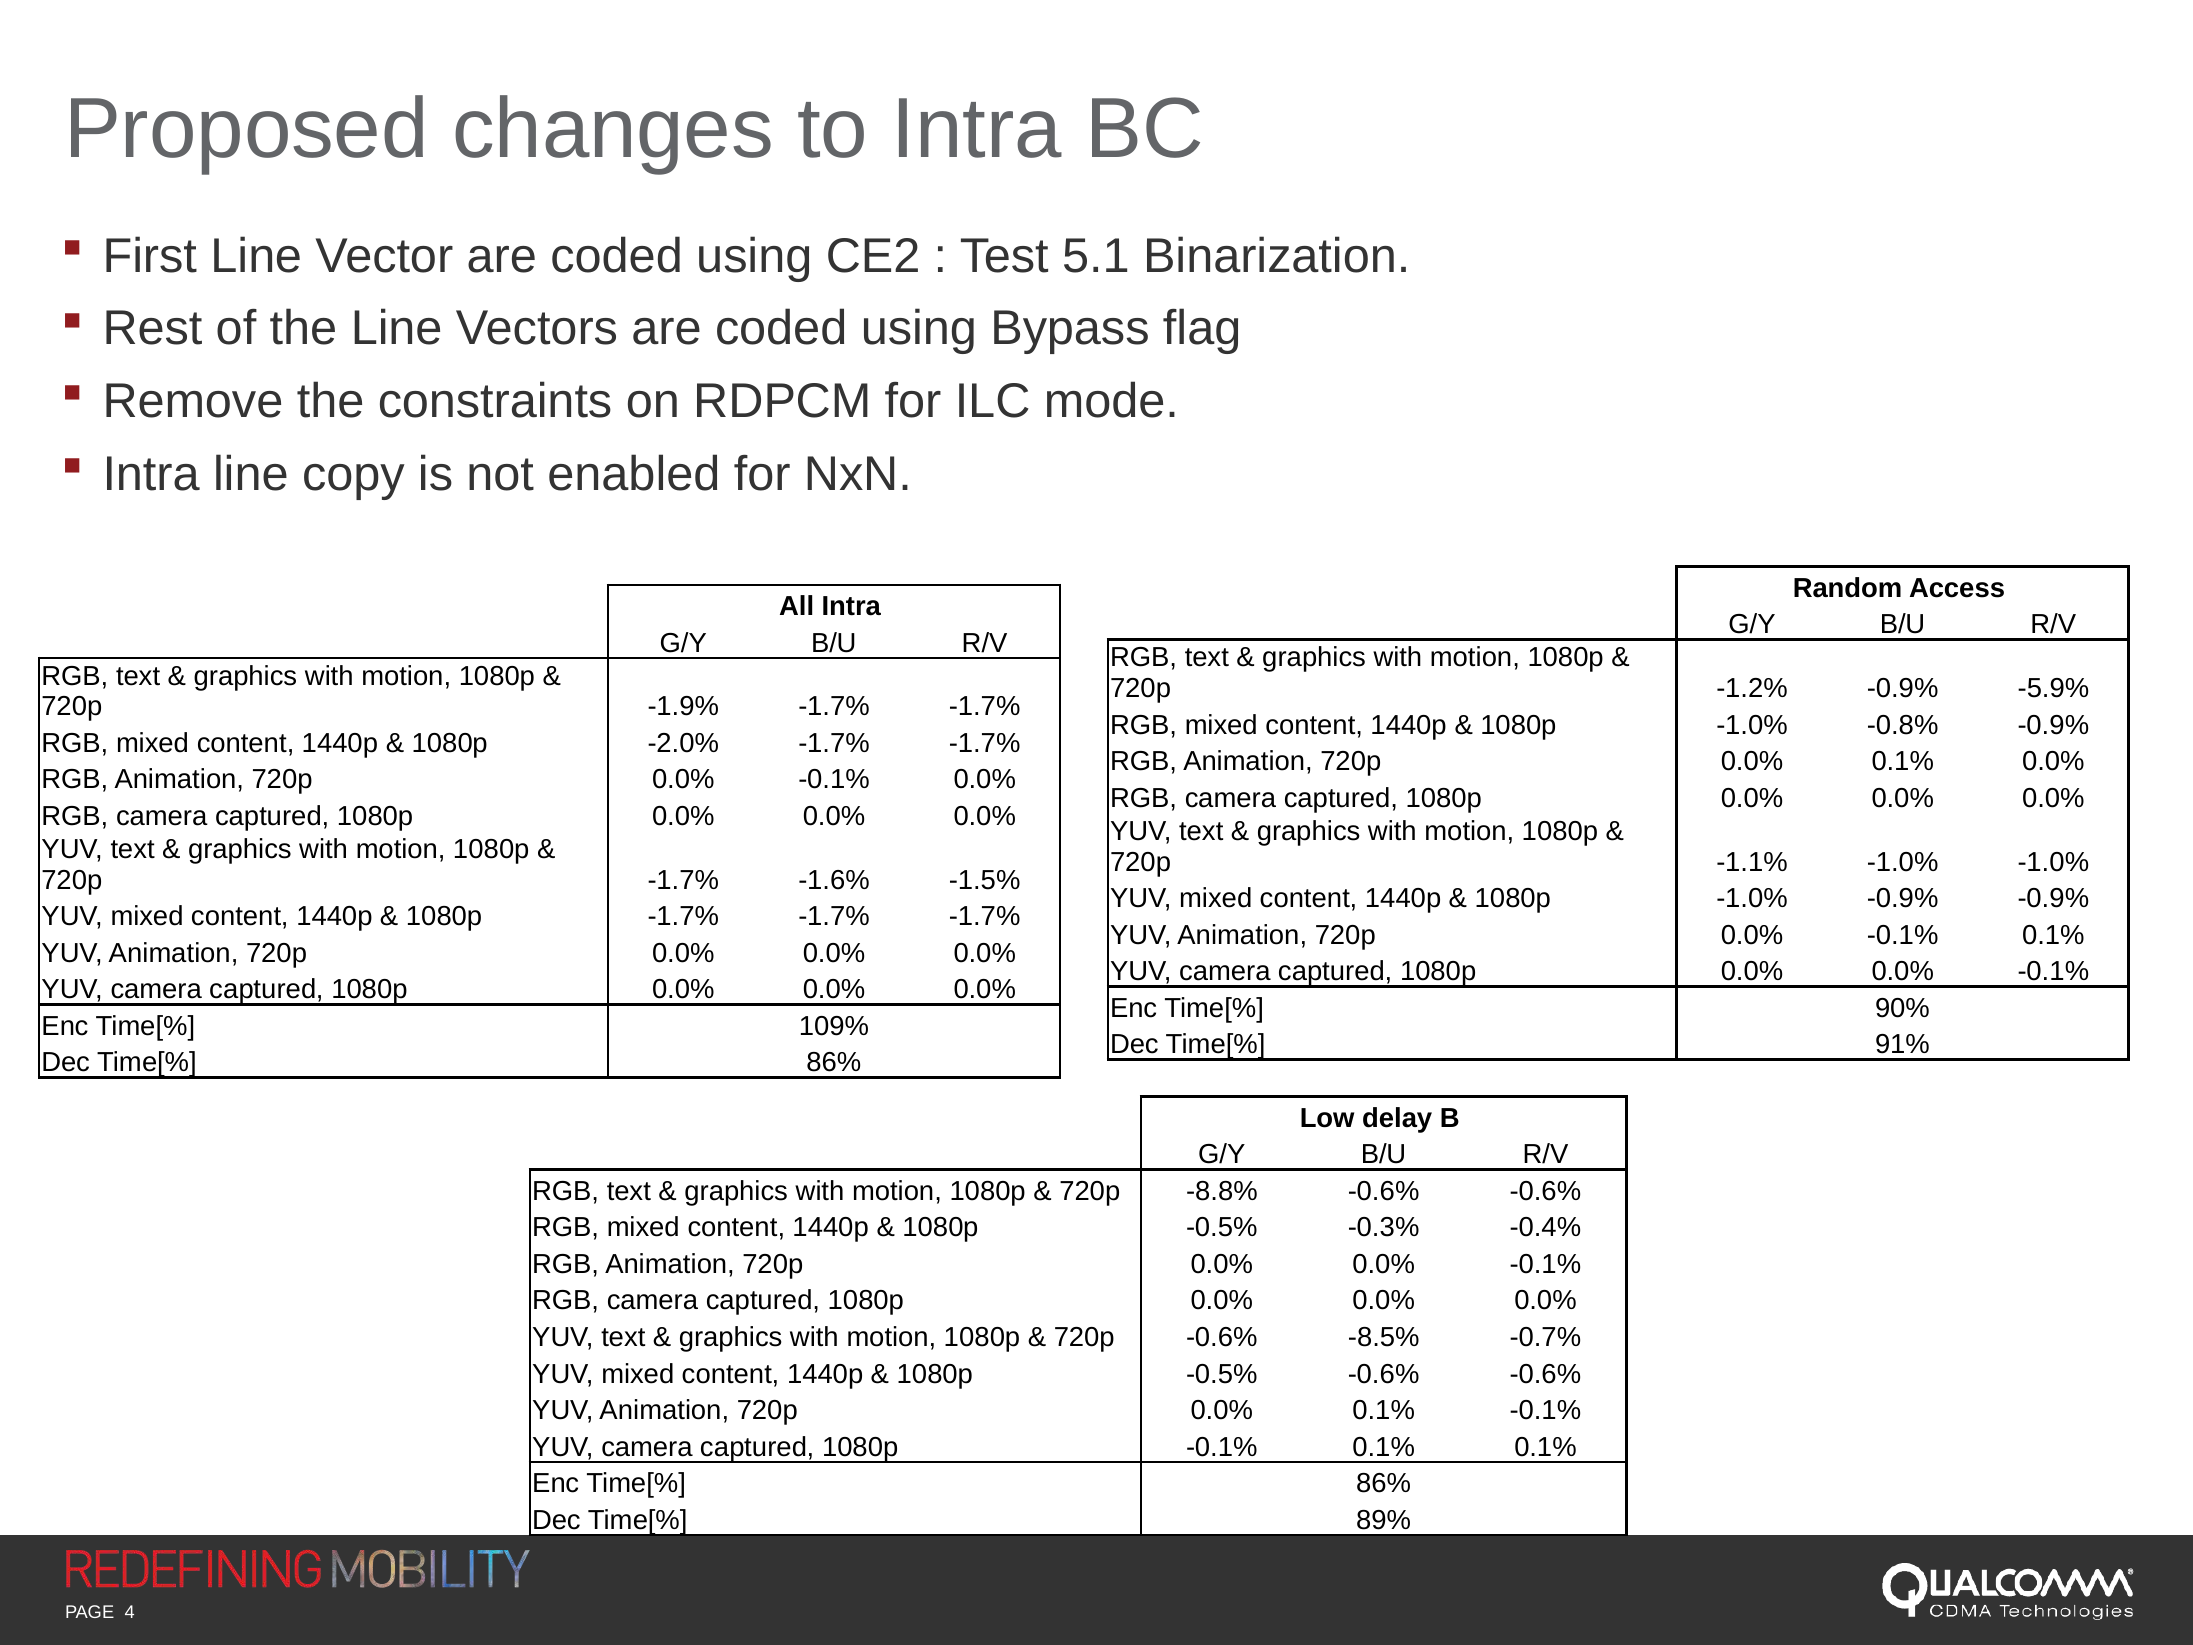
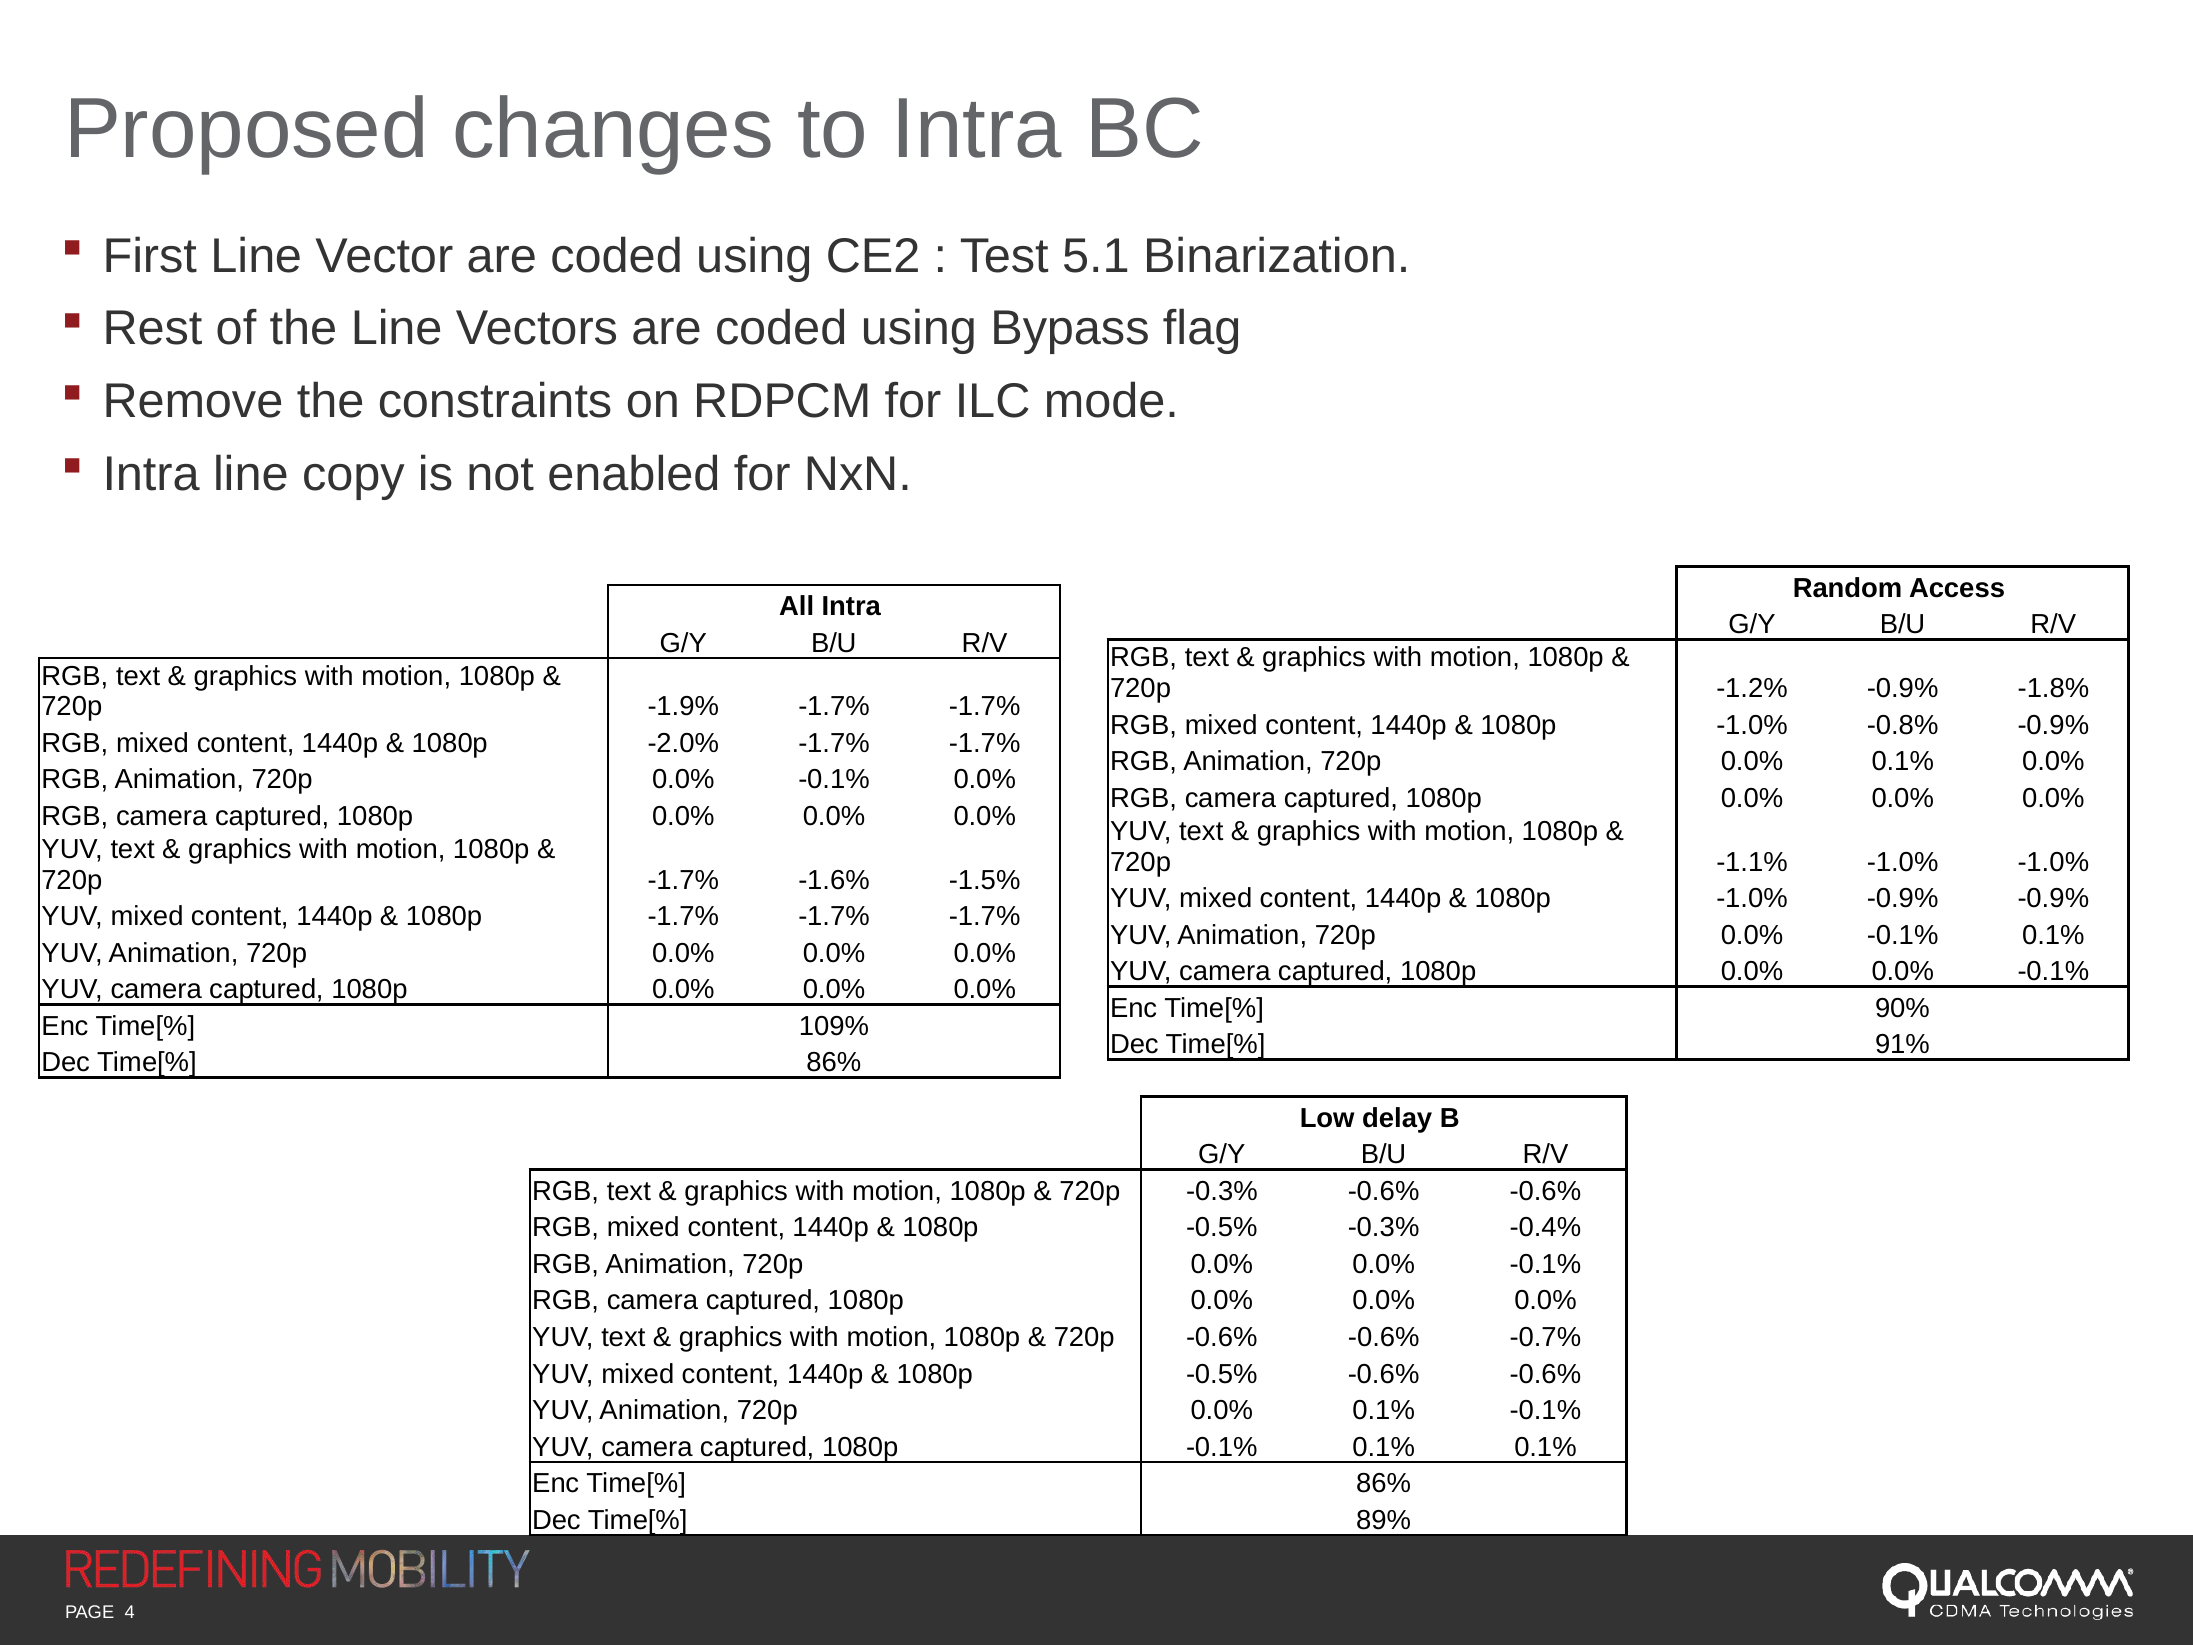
-5.9%: -5.9% -> -1.8% (2053, 688)
720p -8.8%: -8.8% -> -0.3% (1222, 1191)
720p -0.6% -8.5%: -8.5% -> -0.6% (1384, 1337)
